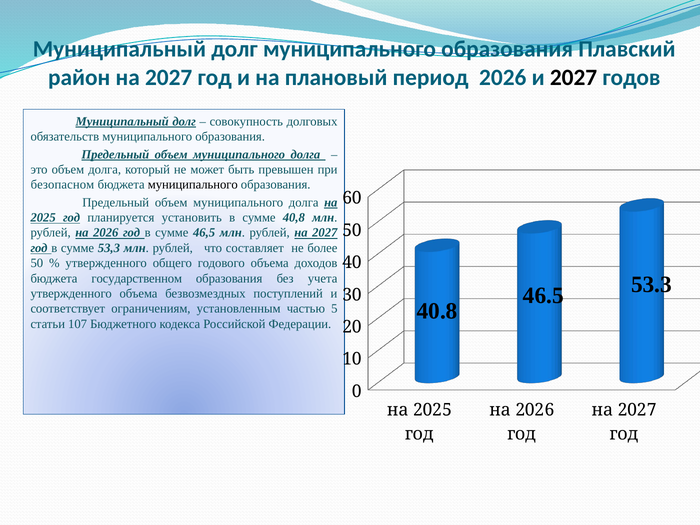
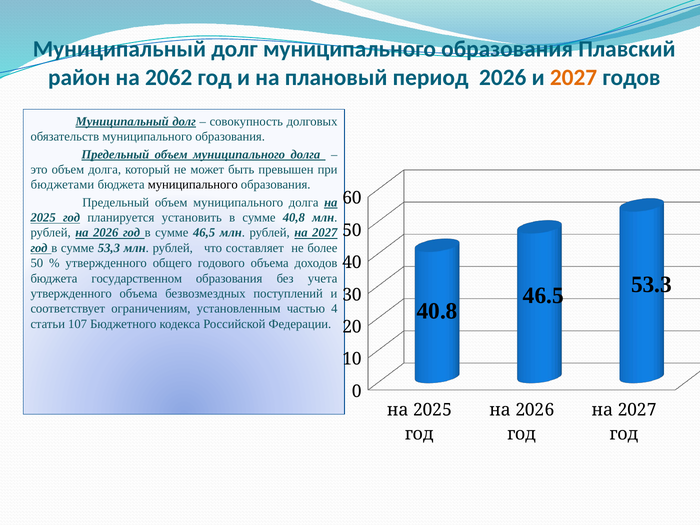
район на 2027: 2027 -> 2062 (169, 77)
2027 colour: black -> orange (574, 77)
безопасном: безопасном -> бюджетами (62, 185)
5: 5 -> 4 (334, 309)
